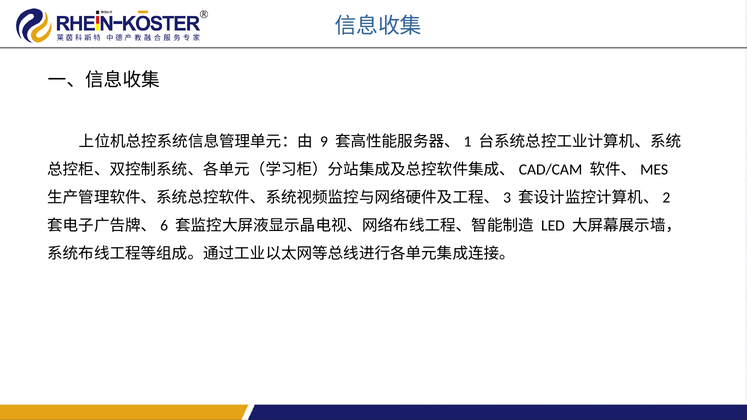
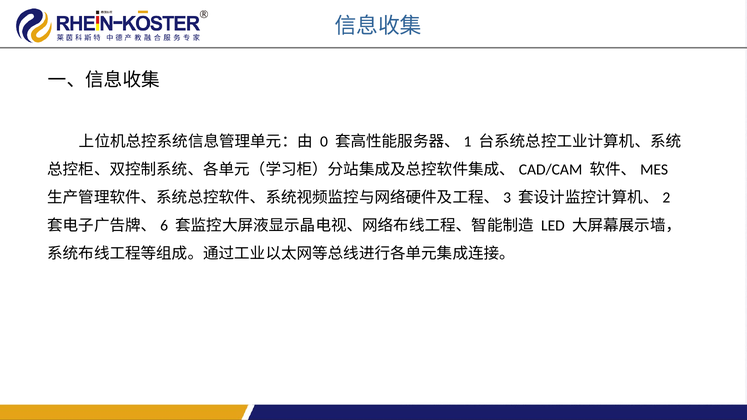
9: 9 -> 0 (324, 141)
